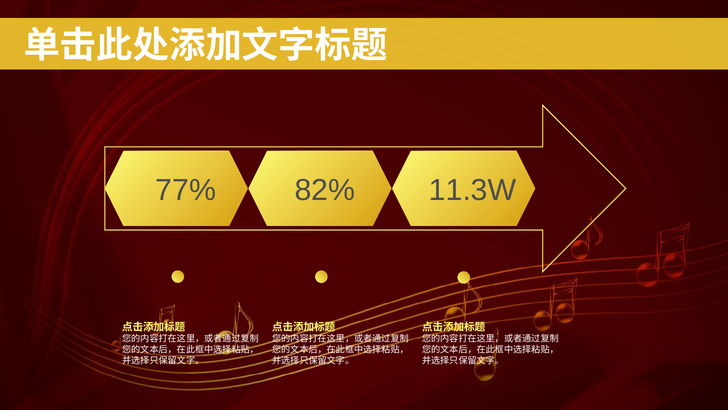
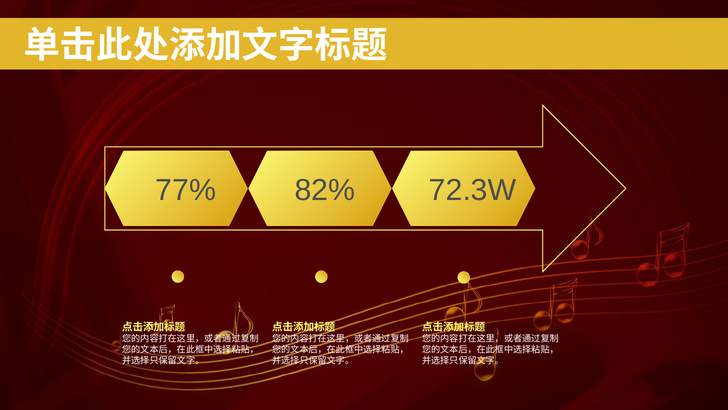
11.3W: 11.3W -> 72.3W (473, 190)
